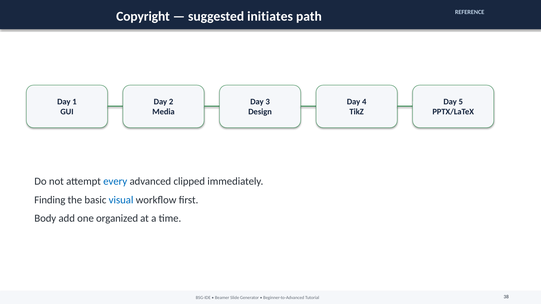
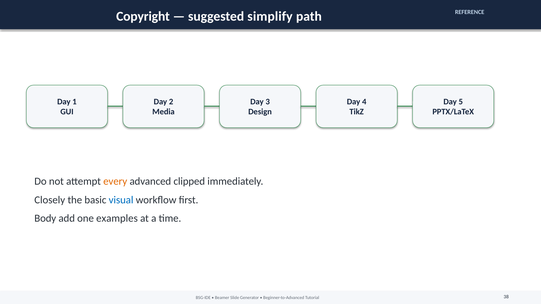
initiates: initiates -> simplify (270, 16)
every colour: blue -> orange (115, 182)
Finding: Finding -> Closely (50, 200)
organized: organized -> examples (117, 219)
